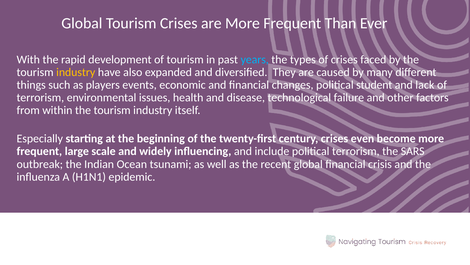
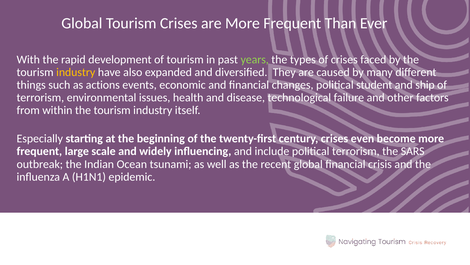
years colour: light blue -> light green (255, 59)
players: players -> actions (103, 85)
lack: lack -> ship (425, 85)
